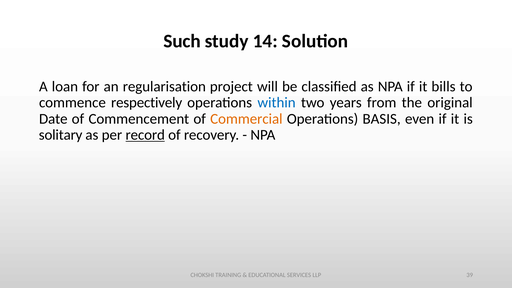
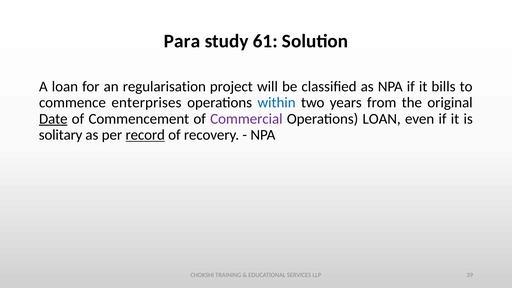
Such: Such -> Para (182, 41)
14: 14 -> 61 (265, 41)
respectively: respectively -> enterprises (146, 103)
Date underline: none -> present (53, 119)
Commercial colour: orange -> purple (246, 119)
Operations BASIS: BASIS -> LOAN (382, 119)
